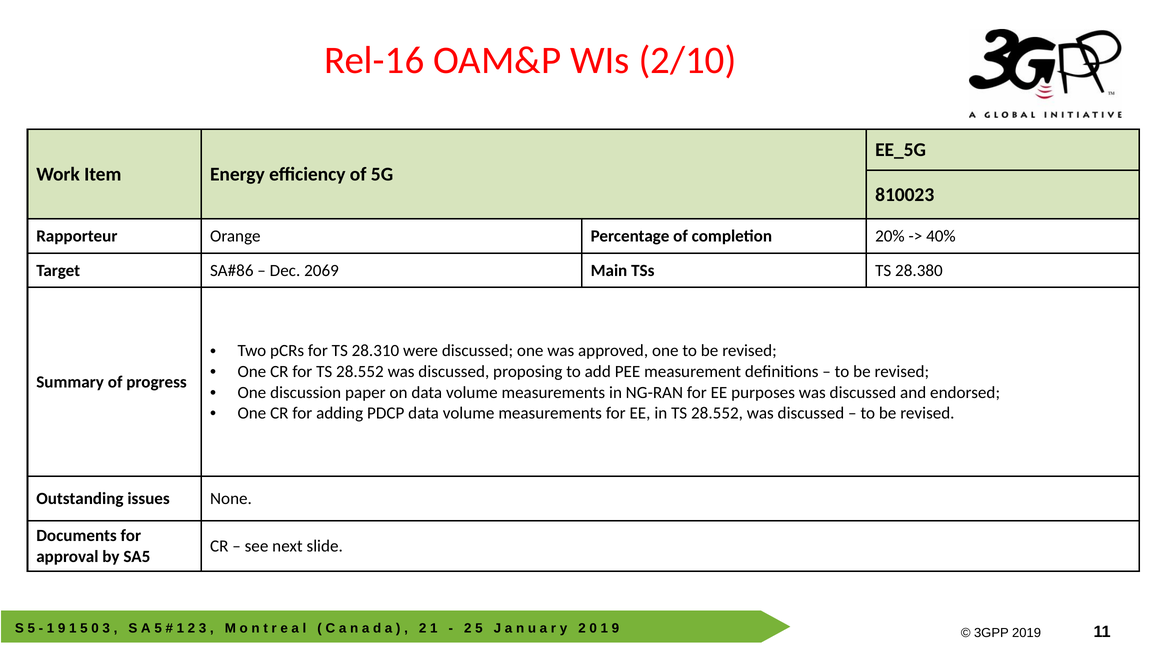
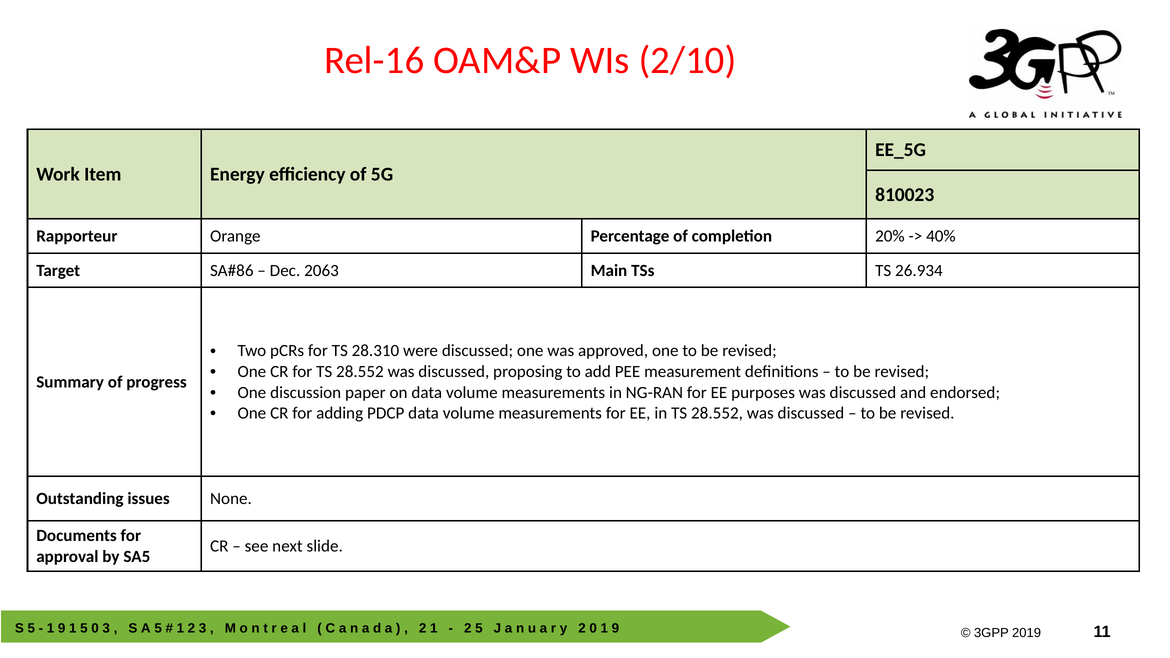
2069: 2069 -> 2063 (321, 270)
28.380: 28.380 -> 26.934 (919, 270)
